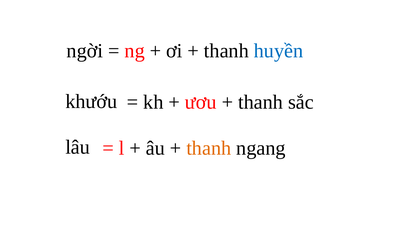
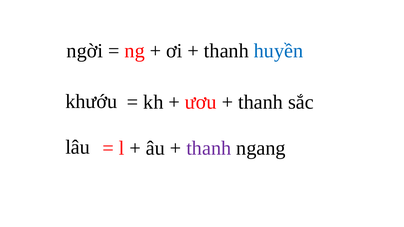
thanh colour: orange -> purple (209, 148)
